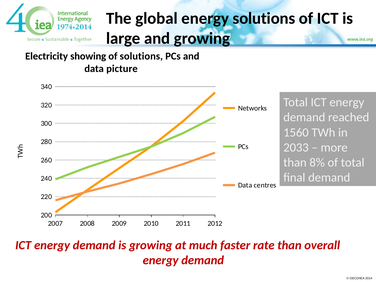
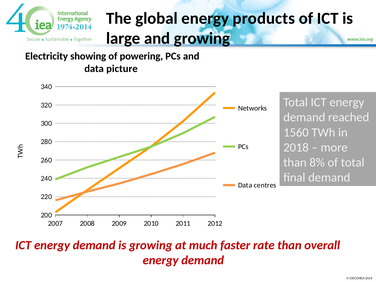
energy solutions: solutions -> products (264, 18)
of solutions: solutions -> powering (141, 56)
2033: 2033 -> 2018 (296, 147)
